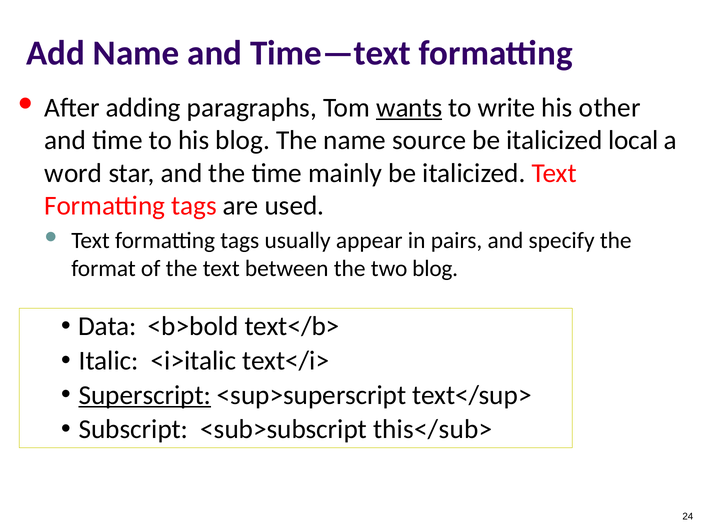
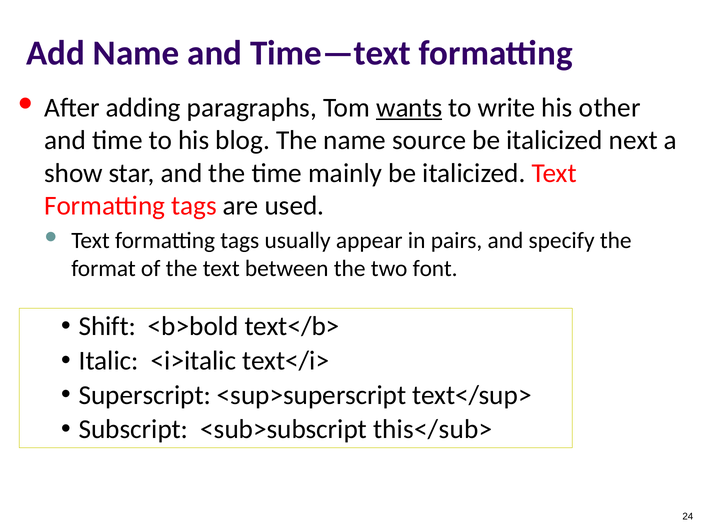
local: local -> next (633, 140)
word: word -> show (74, 173)
two blog: blog -> font (435, 269)
Data: Data -> Shift (107, 326)
Superscript underline: present -> none (145, 395)
